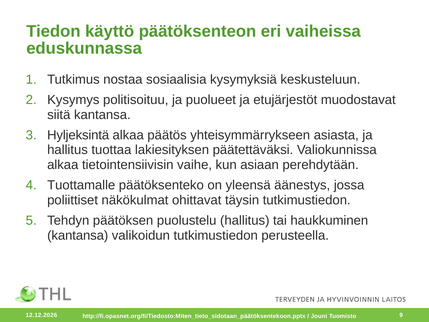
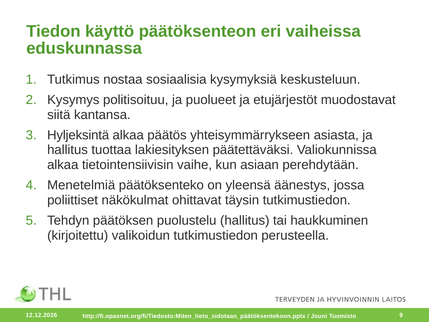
Tuottamalle: Tuottamalle -> Menetelmiä (81, 185)
kantansa: kantansa -> kirjoitettu (78, 235)
